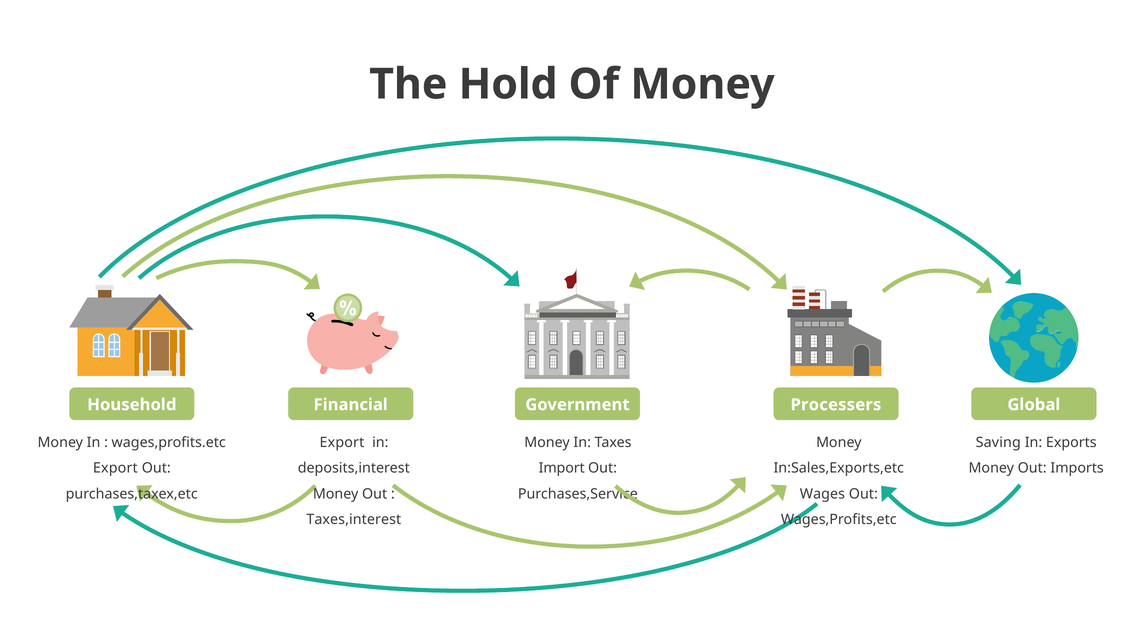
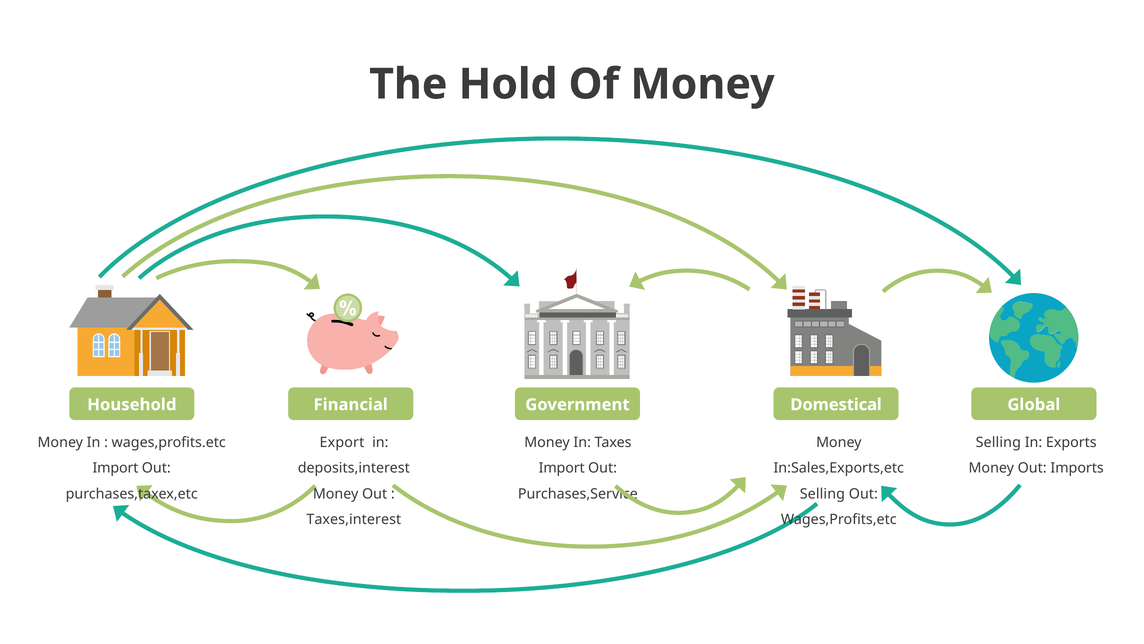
Processers: Processers -> Domestical (836, 404)
Saving: Saving -> Selling (998, 442)
Export: Export -> Import (115, 468)
Wages: Wages -> Selling (822, 493)
